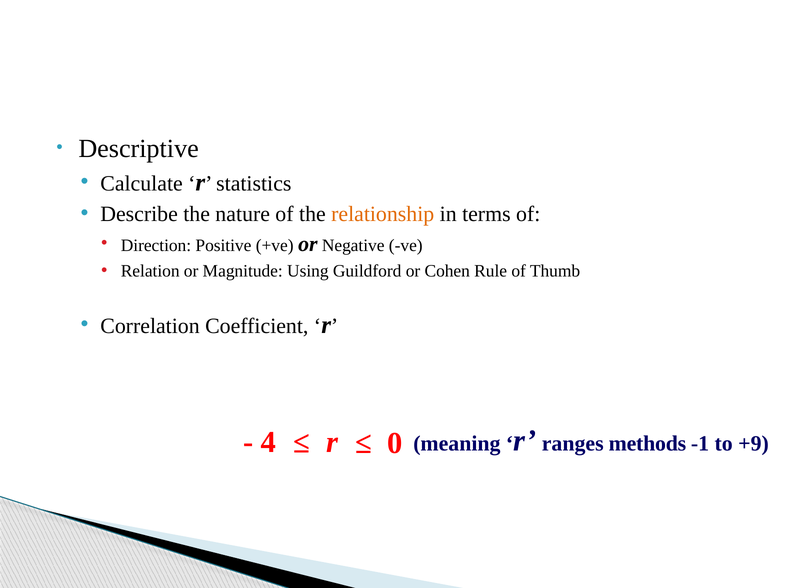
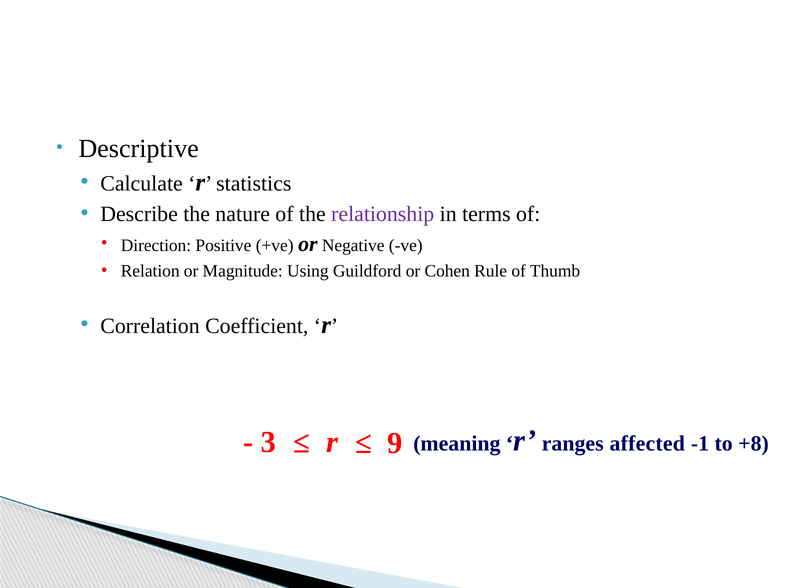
relationship colour: orange -> purple (383, 214)
methods: methods -> affected (647, 444)
+9: +9 -> +8 (754, 444)
4: 4 -> 3 (269, 443)
0: 0 -> 9 (395, 444)
